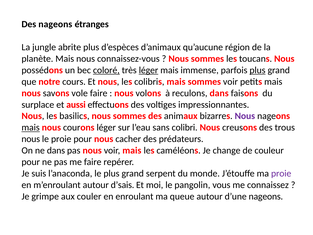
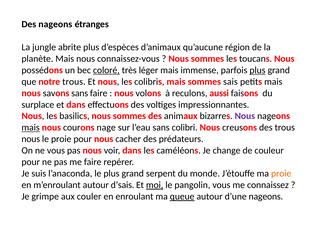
léger underline: present -> none (149, 70)
notre cours: cours -> trous (74, 82)
sommes voir: voir -> sais (230, 82)
savons vole: vole -> sans (80, 93)
reculons dans: dans -> aussi (219, 93)
et aussi: aussi -> dans (76, 104)
courons léger: léger -> nage (106, 127)
ne dans: dans -> vous (56, 150)
voir mais: mais -> dans (132, 150)
proie colour: purple -> orange (281, 173)
moi underline: none -> present (155, 185)
queue underline: none -> present (182, 196)
